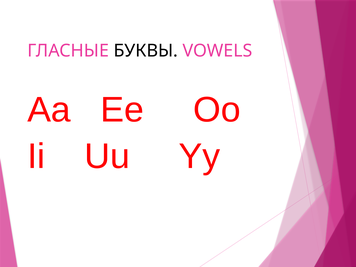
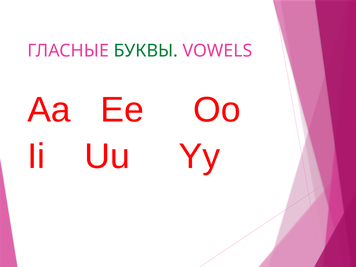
БУКВЫ colour: black -> green (146, 51)
